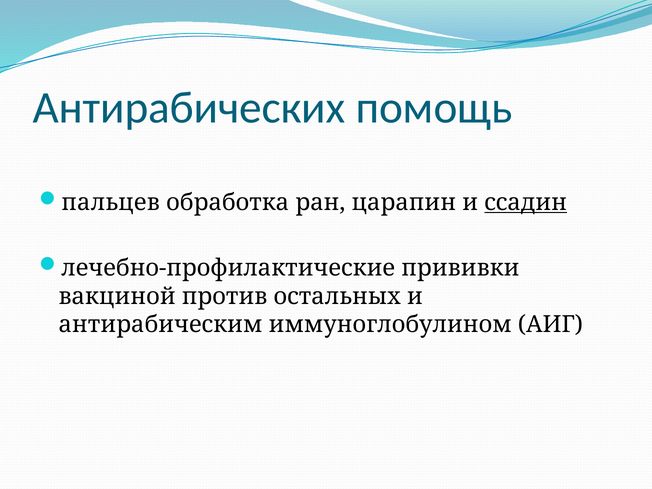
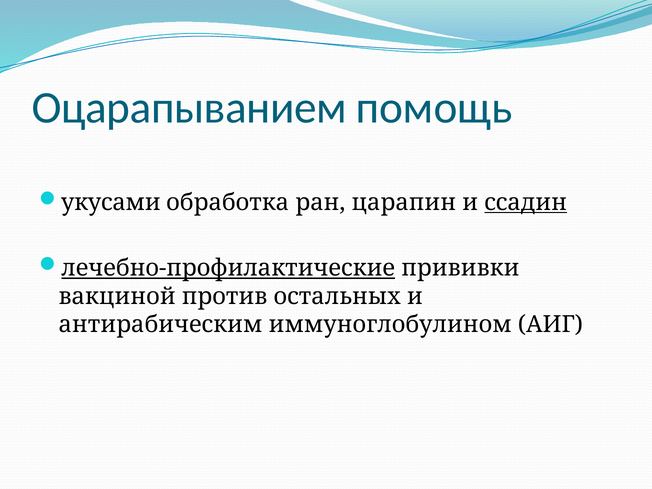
Антирабических: Антирабических -> Оцарапыванием (189, 108)
пальцев: пальцев -> укусами (111, 202)
лечебно-профилактические underline: none -> present (228, 268)
